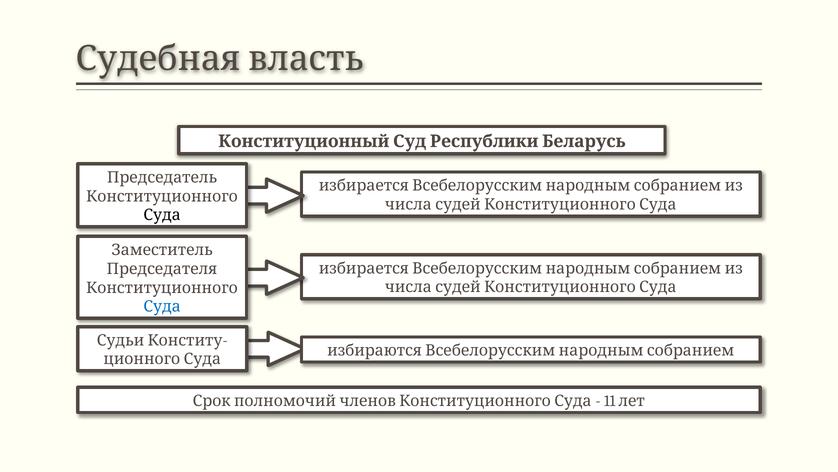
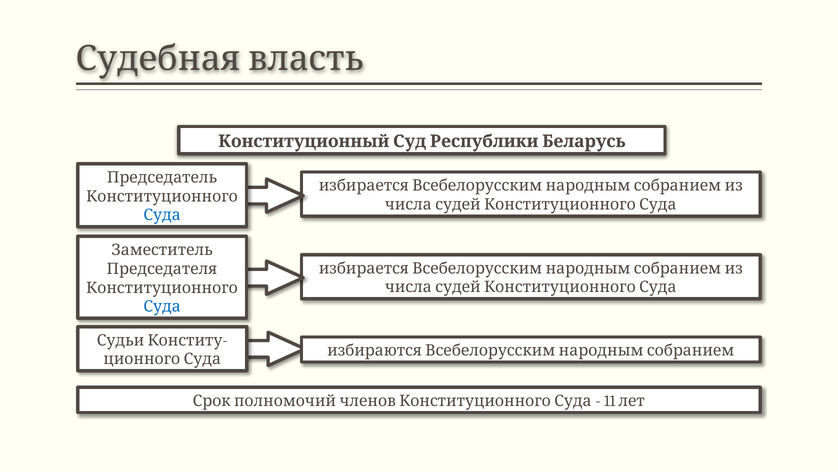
Суда colour: black -> blue (162, 215)
